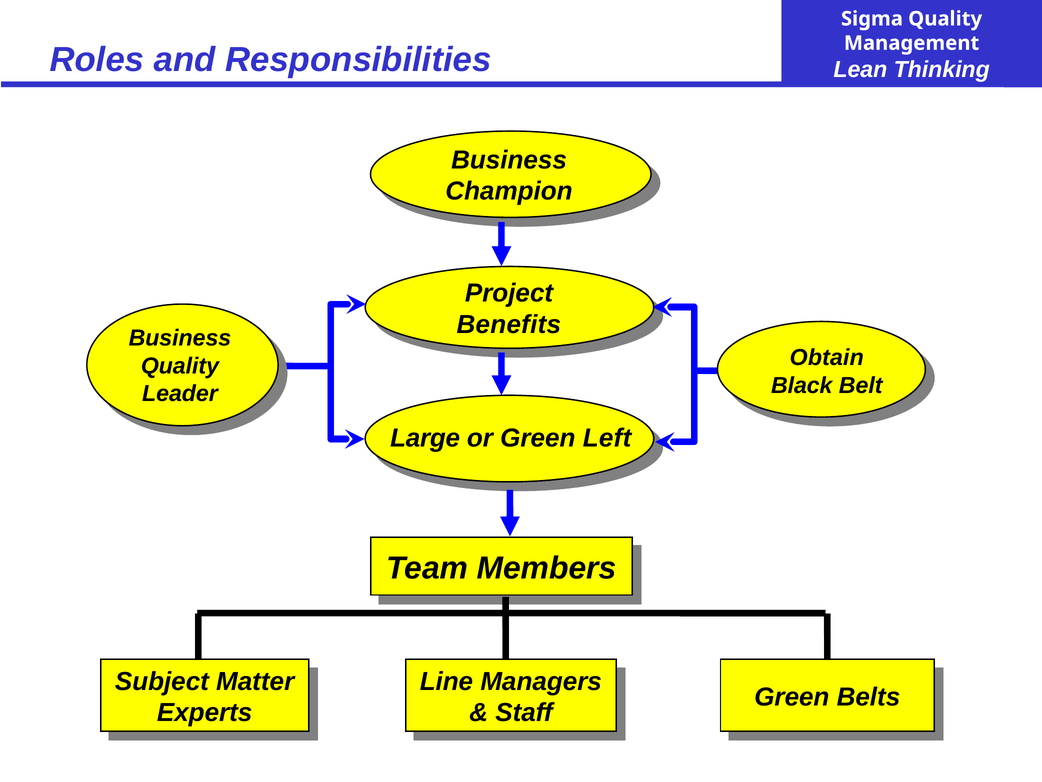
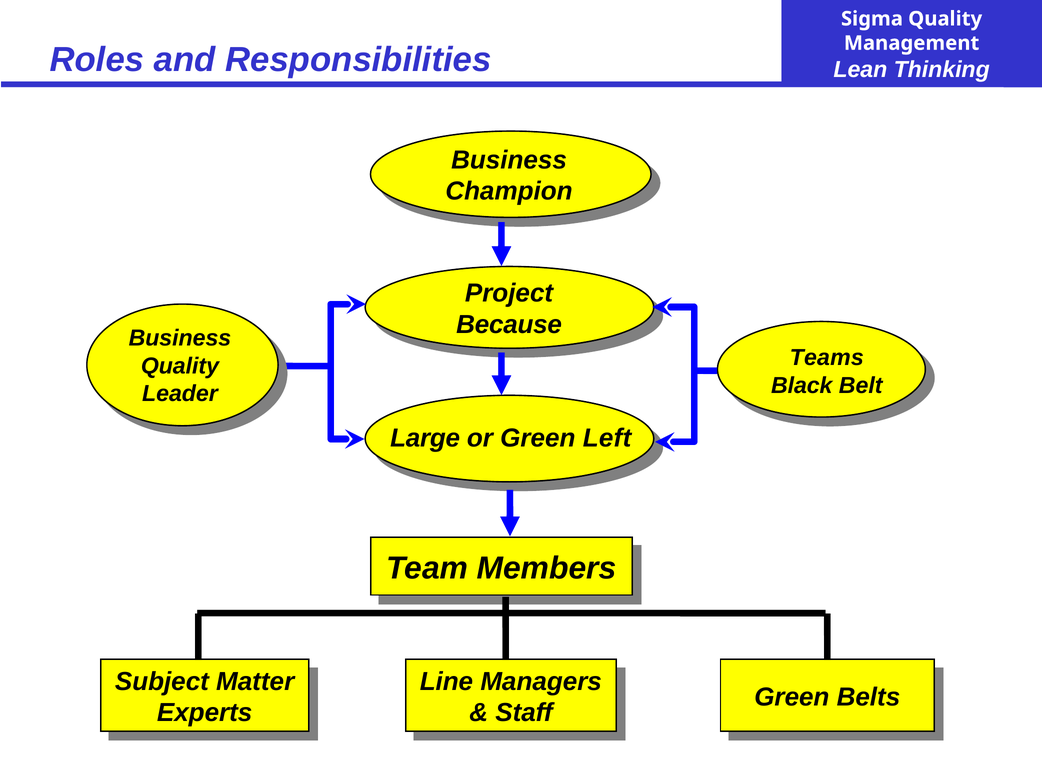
Benefits: Benefits -> Because (509, 324)
Obtain: Obtain -> Teams (827, 357)
